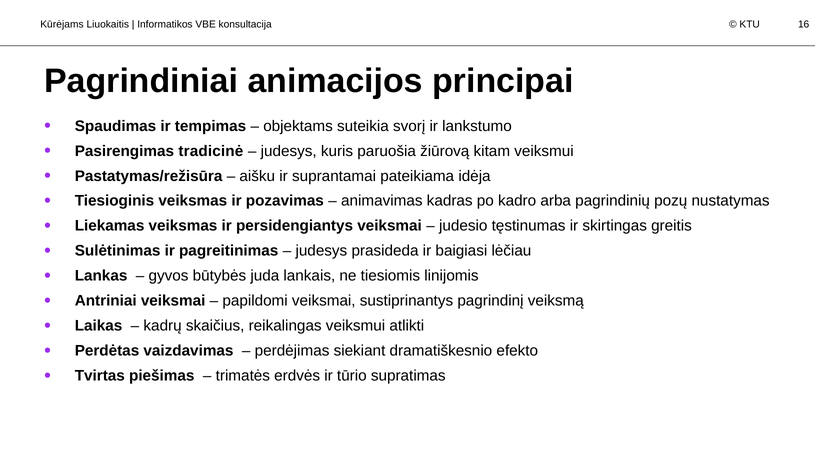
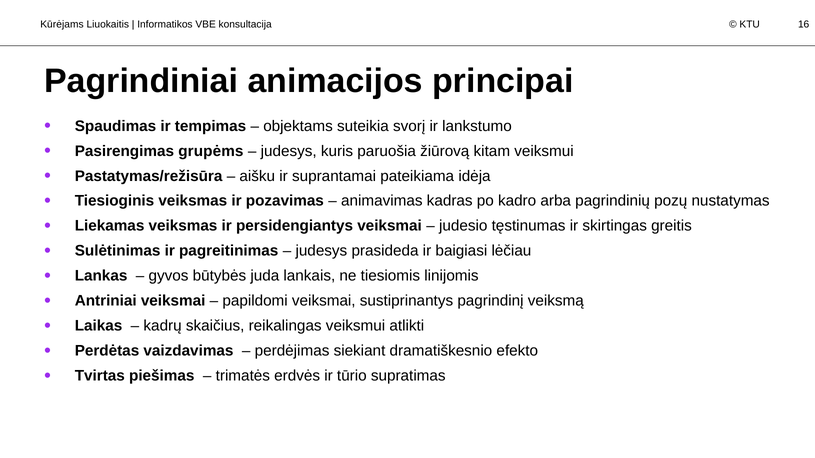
tradicinė: tradicinė -> grupėms (211, 151)
